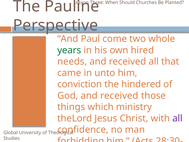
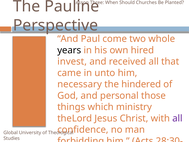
years colour: green -> black (69, 50)
needs: needs -> invest (72, 61)
conviction: conviction -> necessary (80, 84)
God and received: received -> personal (119, 95)
